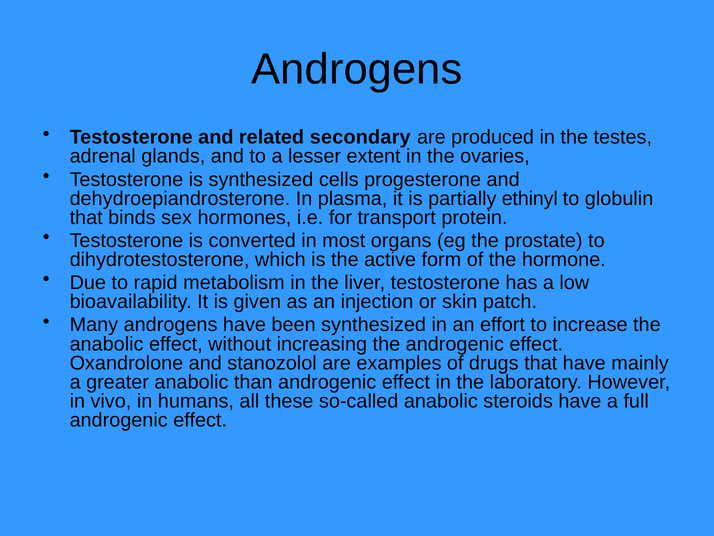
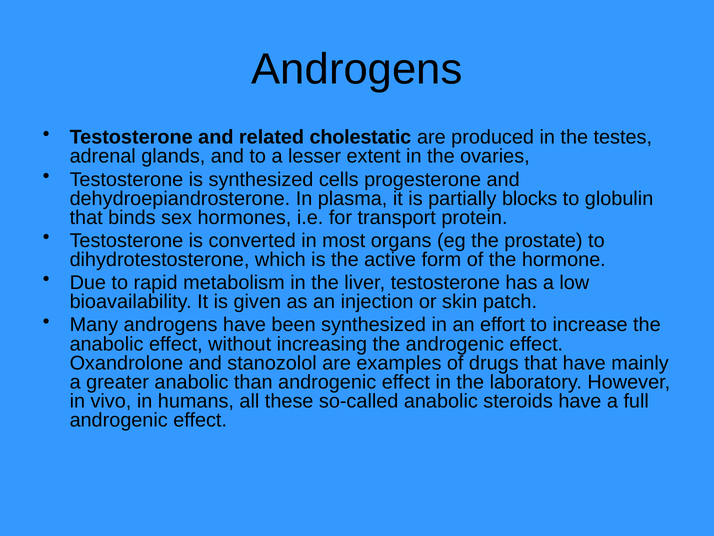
secondary: secondary -> cholestatic (360, 137)
ethinyl: ethinyl -> blocks (530, 198)
